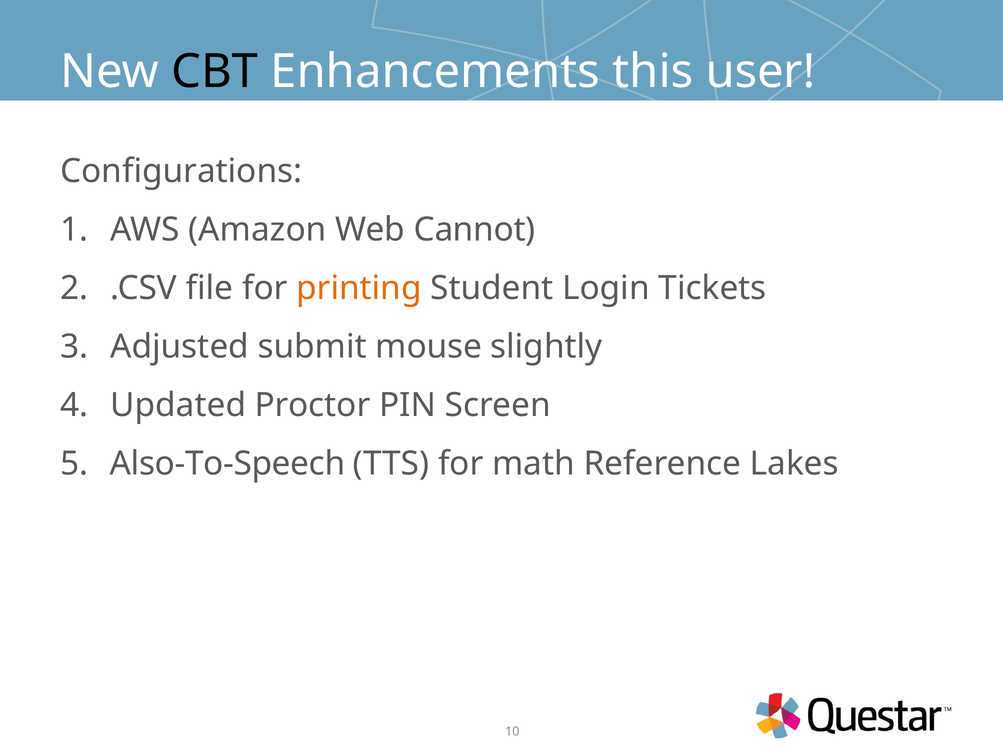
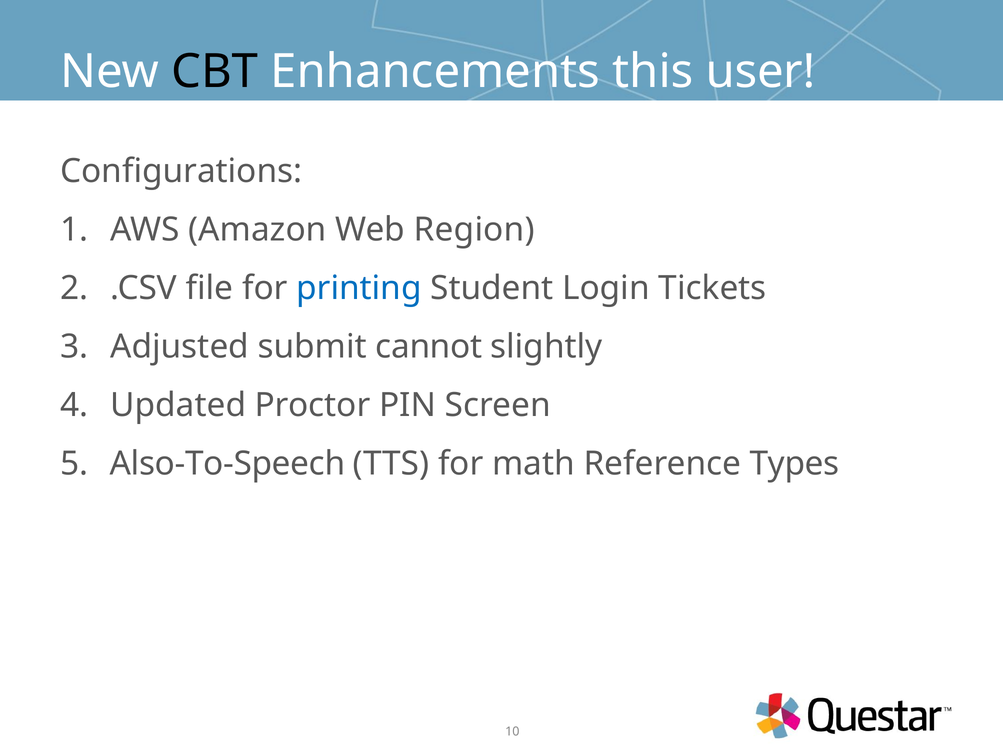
Cannot: Cannot -> Region (474, 230)
printing colour: orange -> blue (359, 288)
mouse: mouse -> cannot (429, 347)
Lakes: Lakes -> Types (794, 464)
